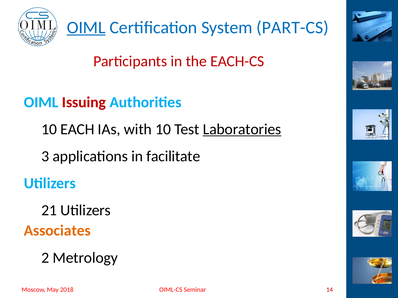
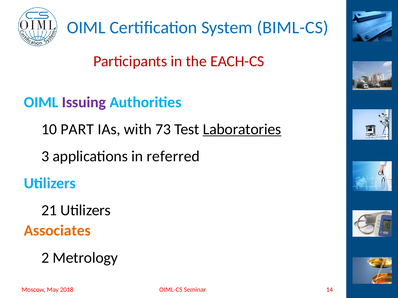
OIML underline: present -> none (86, 28)
PART-CS: PART-CS -> BIML-CS (293, 28)
Issuing colour: red -> purple (84, 102)
EACH: EACH -> PART (77, 129)
with 10: 10 -> 73 (163, 129)
facilitate: facilitate -> referred (173, 156)
